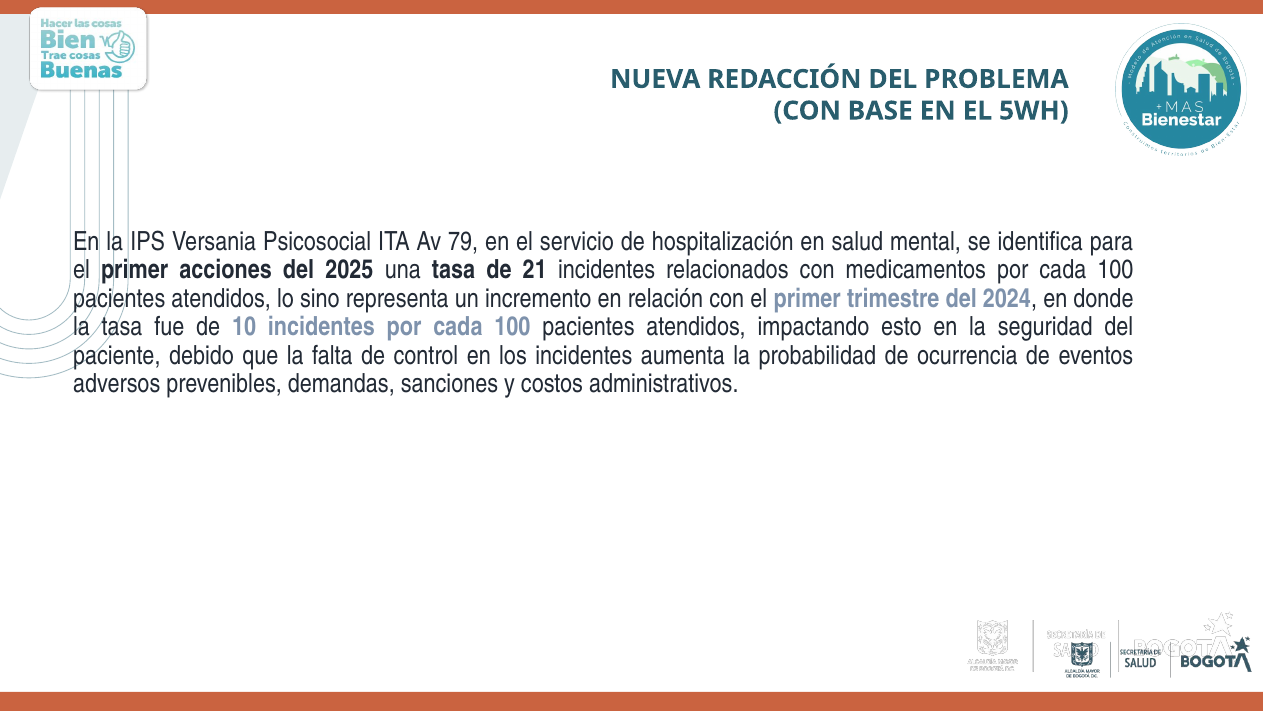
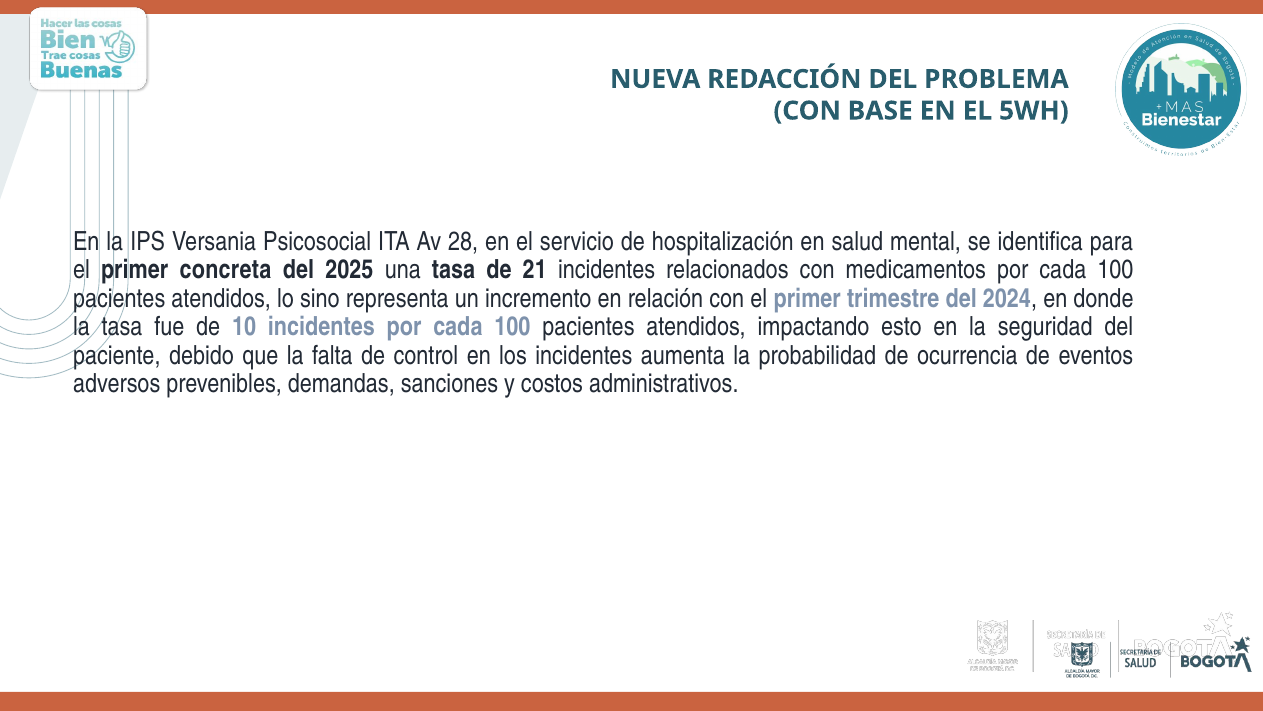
79: 79 -> 28 (463, 241)
acciones: acciones -> concreta (225, 270)
